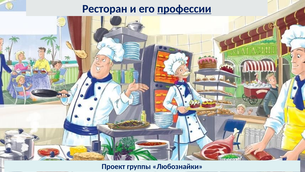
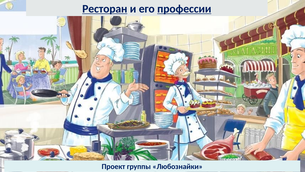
Ресторан underline: none -> present (105, 9)
